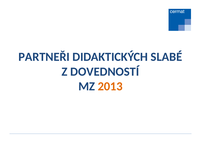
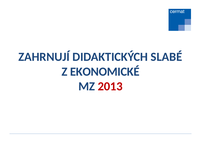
PARTNEŘI: PARTNEŘI -> ZAHRNUJÍ (44, 57)
DOVEDNOSTÍ: DOVEDNOSTÍ -> EKONOMICKÉ (105, 72)
2013 colour: orange -> red (110, 86)
